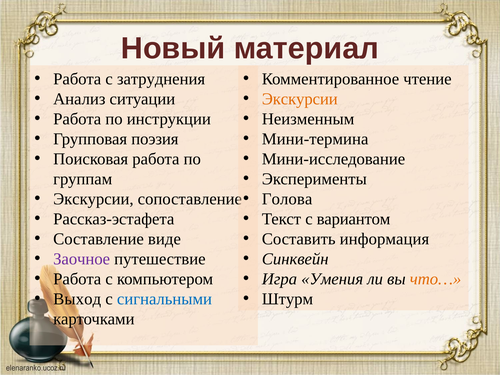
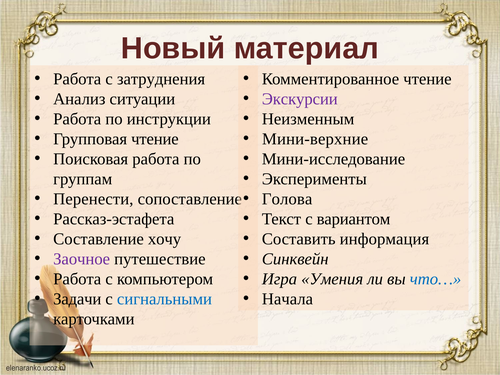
Экскурсии colour: orange -> purple (300, 99)
Групповая поэзия: поэзия -> чтение (155, 139)
Мини-термина: Мини-термина -> Мини-верхние (315, 139)
Экскурсии: Экскурсии -> Перенести (93, 199)
виде: виде -> хочу (165, 239)
что… colour: orange -> blue (436, 279)
Выход: Выход -> Задачи (77, 299)
Штурм: Штурм -> Начала (287, 299)
